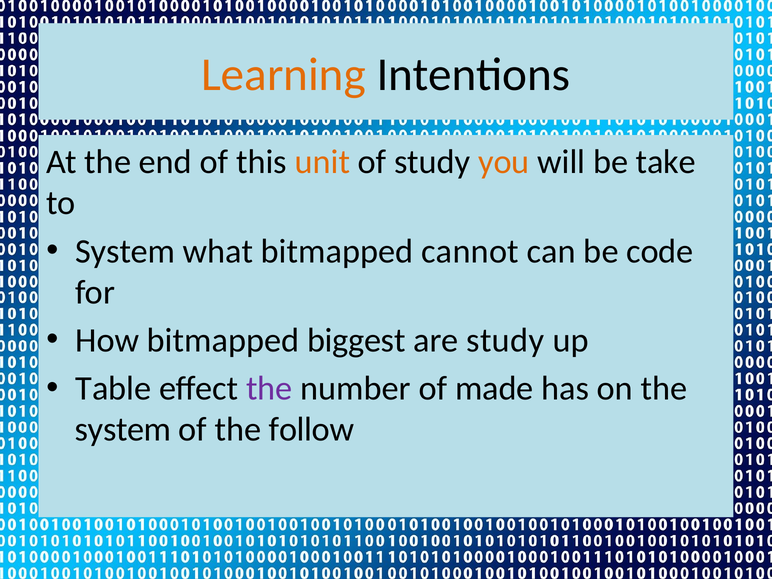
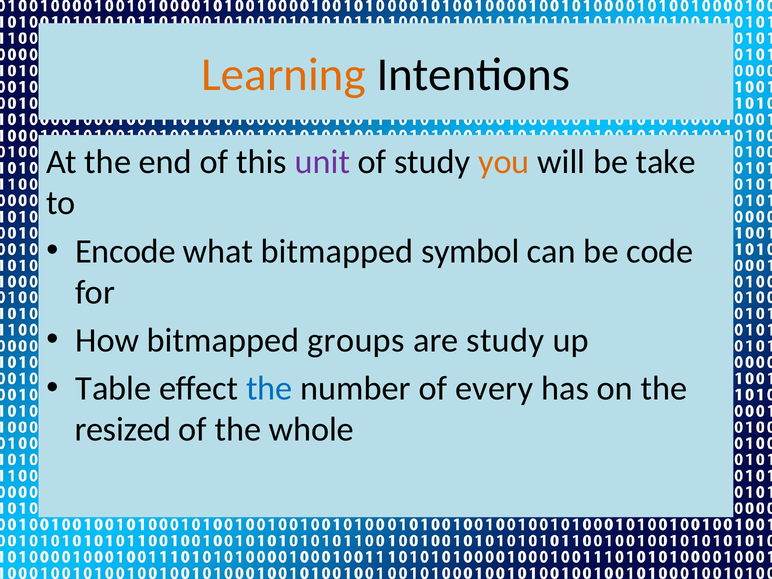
unit colour: orange -> purple (322, 162)
System: System -> Encode (125, 251)
cannot: cannot -> symbol (470, 251)
biggest: biggest -> groups (356, 340)
the colour: purple -> blue (269, 388)
made: made -> every (494, 388)
system: system -> resized (123, 430)
follow: follow -> whole (311, 430)
